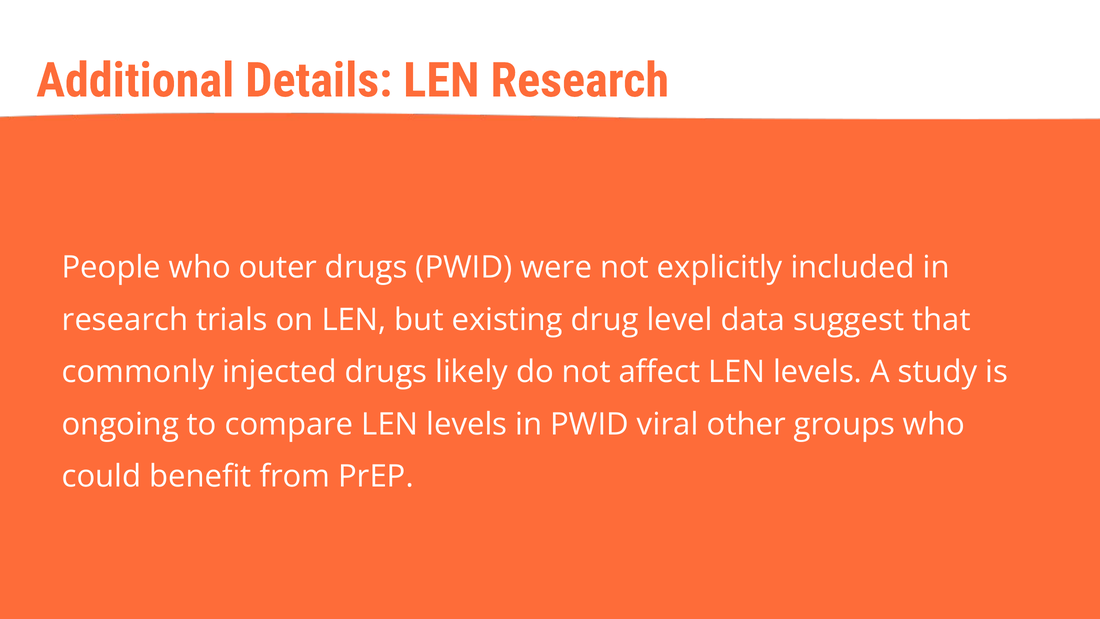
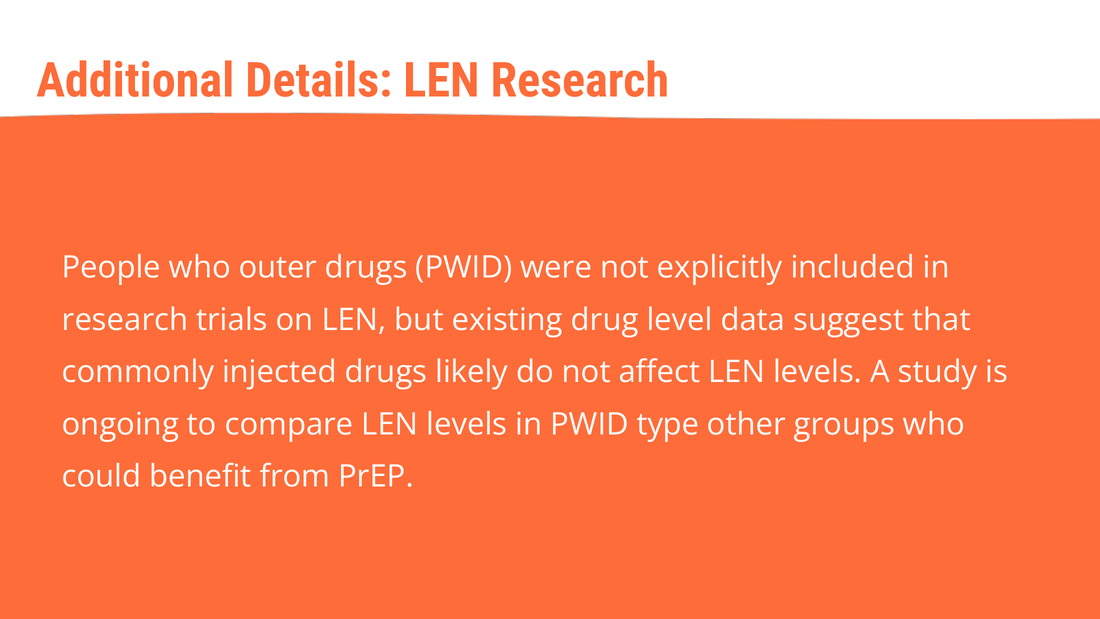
viral: viral -> type (668, 424)
